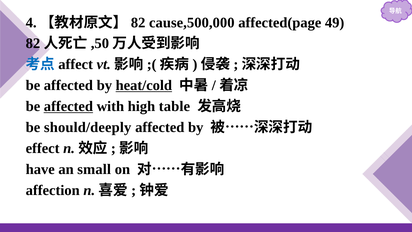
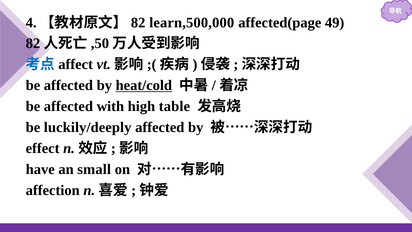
cause,500,000: cause,500,000 -> learn,500,000 (192, 23)
affected underline: present -> none (68, 106)
should/deeply: should/deeply -> luckily/deeply (88, 127)
